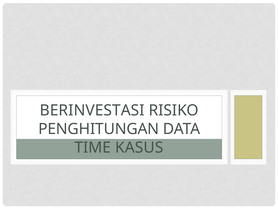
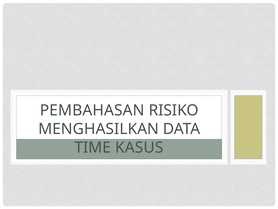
BERINVESTASI: BERINVESTASI -> PEMBAHASAN (92, 110)
PENGHITUNGAN: PENGHITUNGAN -> MENGHASILKAN (99, 129)
